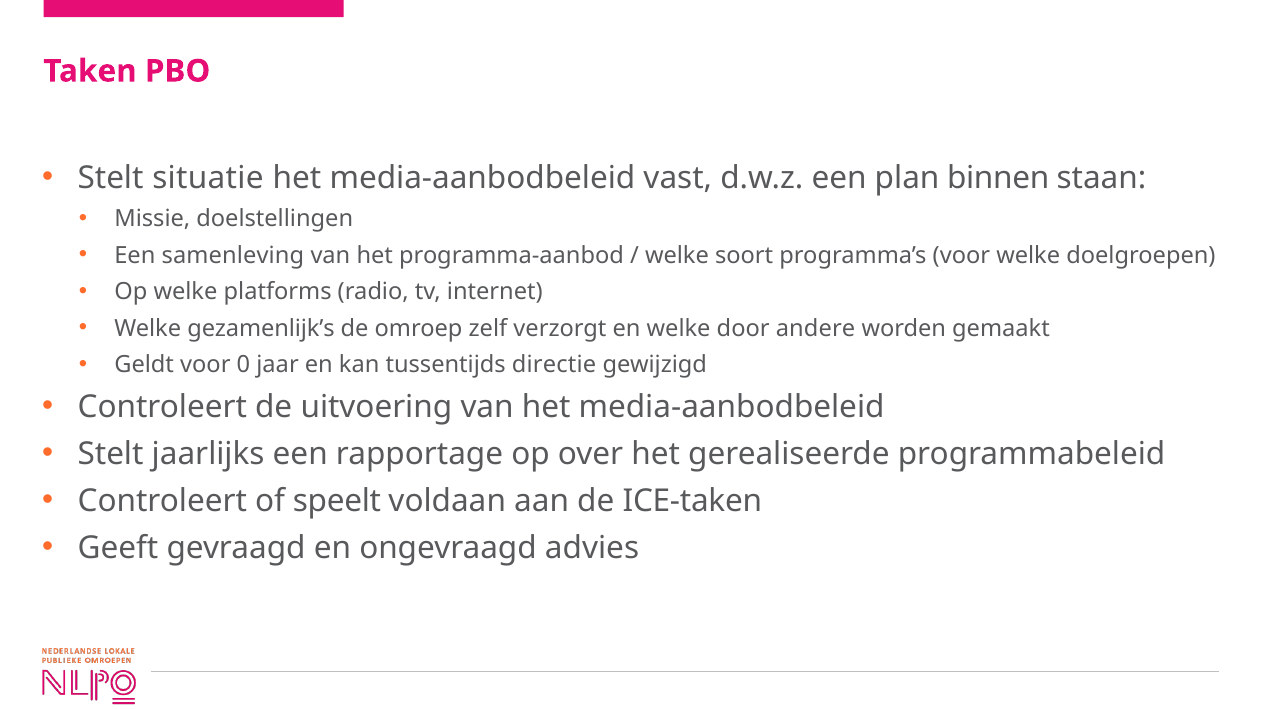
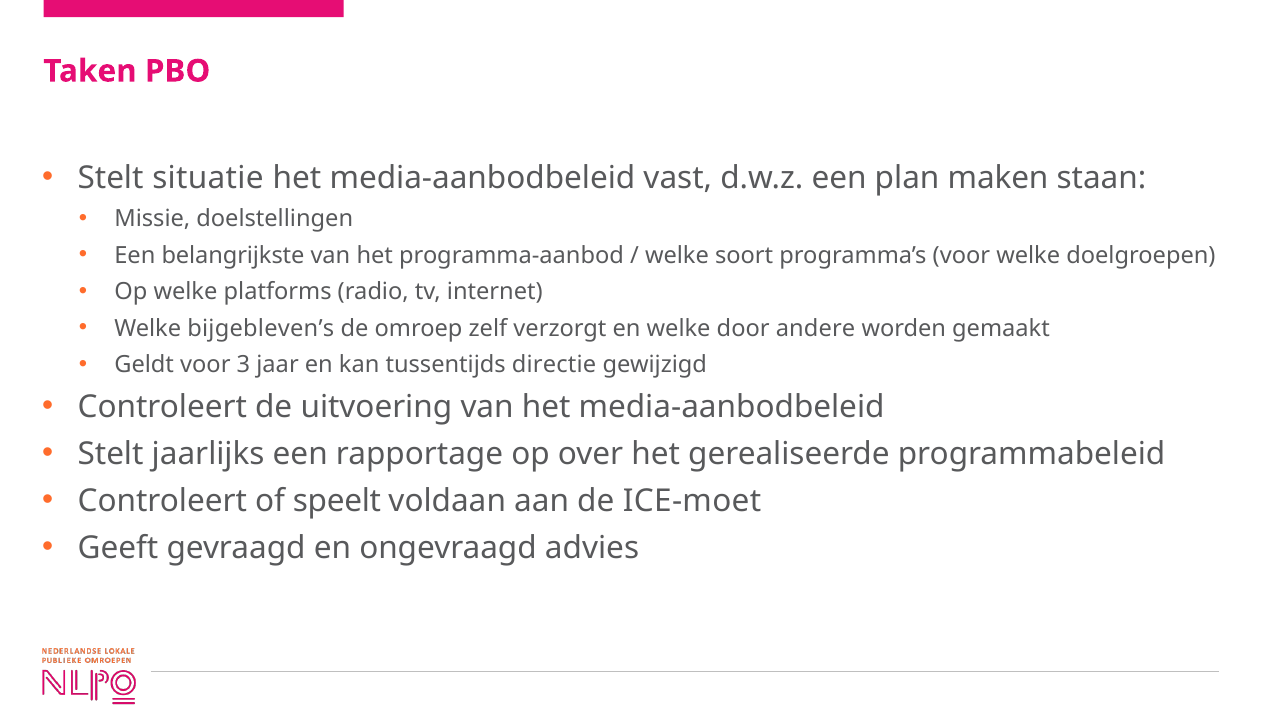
binnen: binnen -> maken (998, 178)
samenleving: samenleving -> belangrijkste (233, 255)
gezamenlijk’s: gezamenlijk’s -> bijgebleven’s (261, 328)
0: 0 -> 3 (243, 365)
ICE-taken: ICE-taken -> ICE-moet (692, 501)
